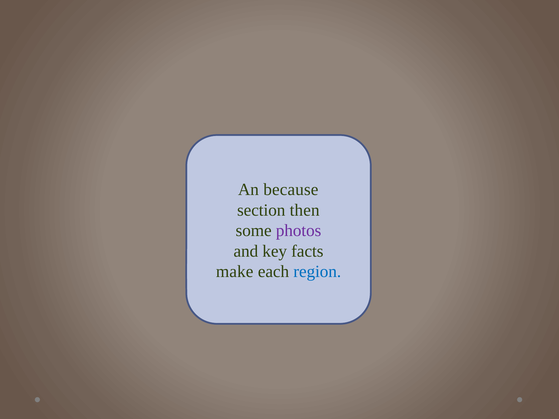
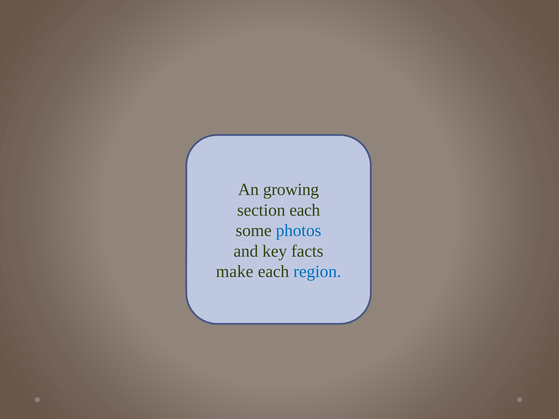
because: because -> growing (291, 190)
section then: then -> each (305, 210)
photos colour: purple -> blue (299, 231)
